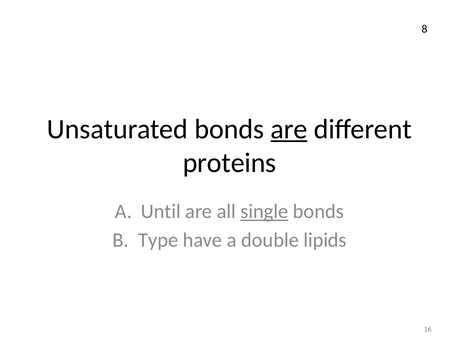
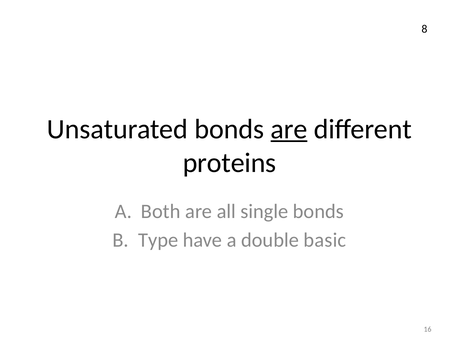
Until: Until -> Both (161, 211)
single underline: present -> none (264, 211)
lipids: lipids -> basic (325, 240)
